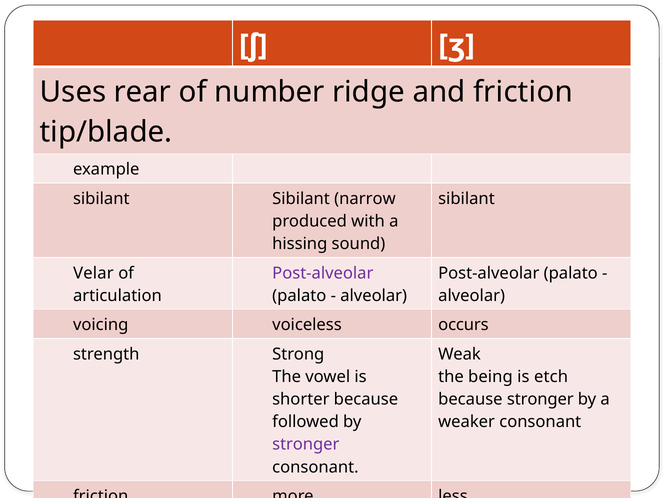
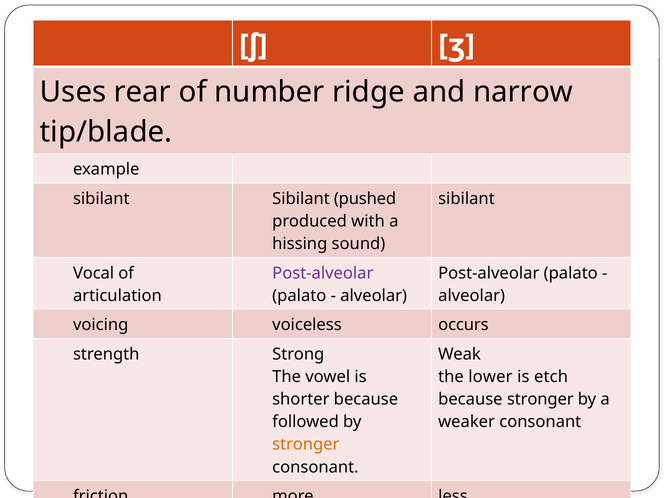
and friction: friction -> narrow (523, 92)
narrow: narrow -> pushed (365, 199)
Velar: Velar -> Vocal (94, 273)
being: being -> lower (490, 377)
stronger colour: purple -> orange (306, 444)
